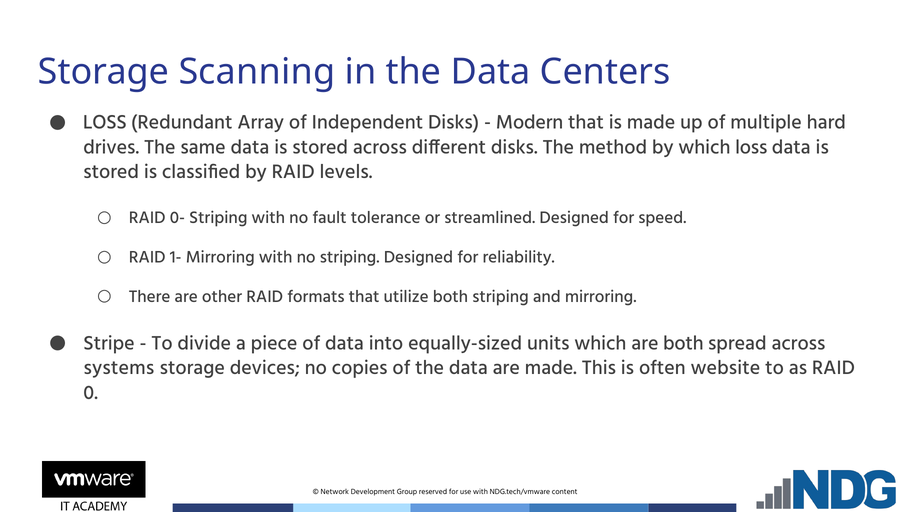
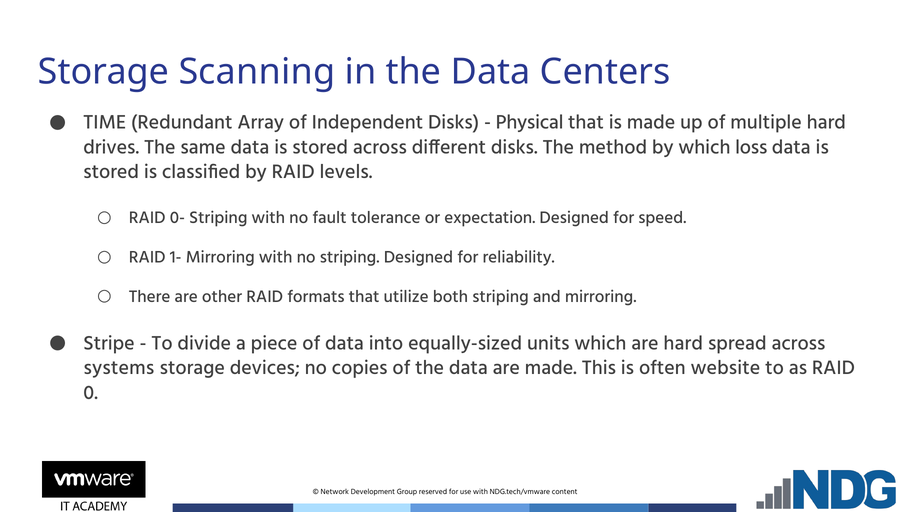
LOSS: LOSS -> TIME (105, 122)
Modern: Modern -> Physical (530, 122)
streamlined: streamlined -> expectation (490, 218)
are both: both -> hard (683, 343)
